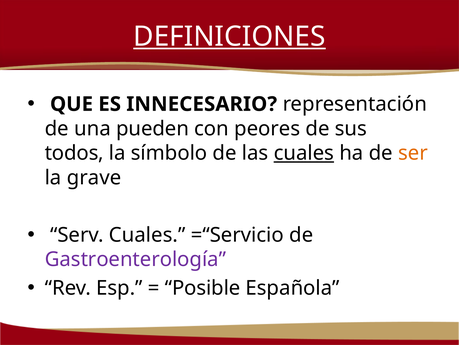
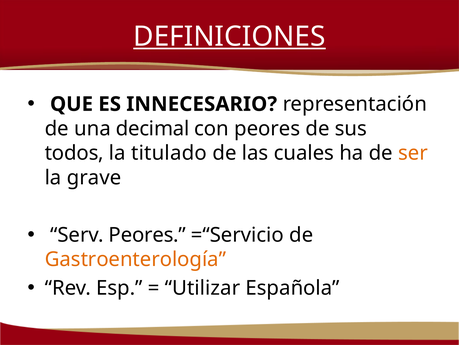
pueden: pueden -> decimal (153, 128)
símbolo: símbolo -> titulado (169, 153)
cuales underline: present -> none (304, 153)
Serv Cuales: Cuales -> Peores (147, 235)
Gastroenterología colour: purple -> orange (135, 259)
Posible: Posible -> Utilizar (203, 288)
